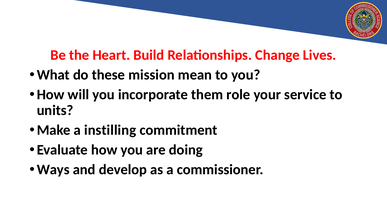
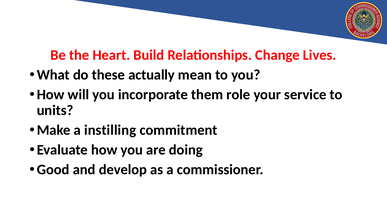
mission: mission -> actually (152, 75)
Ways: Ways -> Good (53, 169)
